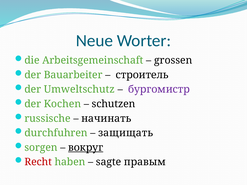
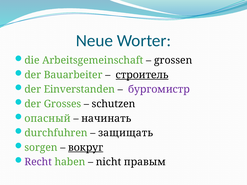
строитель underline: none -> present (142, 75)
Umweltschutz: Umweltschutz -> Einverstanden (79, 89)
Kochen: Kochen -> Grosses (63, 104)
russische: russische -> опасный (48, 119)
Recht colour: red -> purple (38, 162)
sagte: sagte -> nicht (109, 162)
